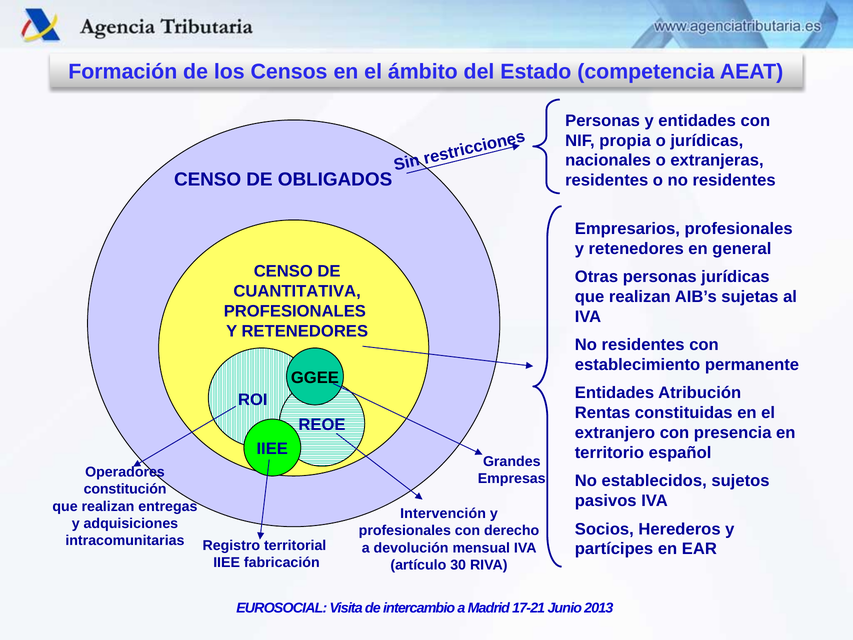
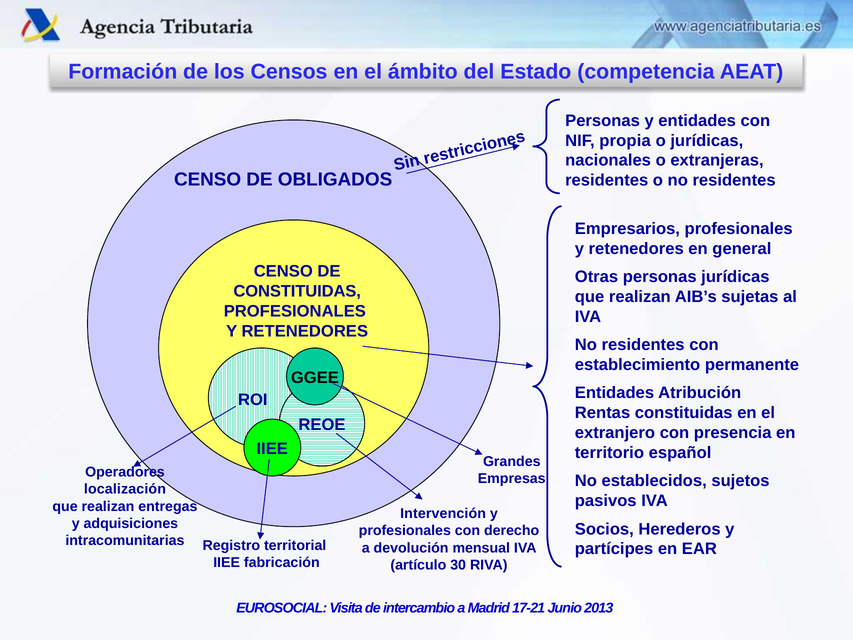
CUANTITATIVA: CUANTITATIVA -> CONSTITUIDAS (297, 291)
constitución: constitución -> localización (125, 489)
